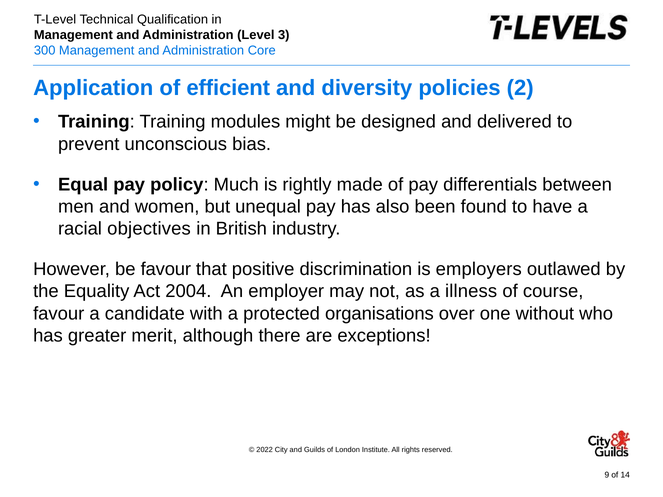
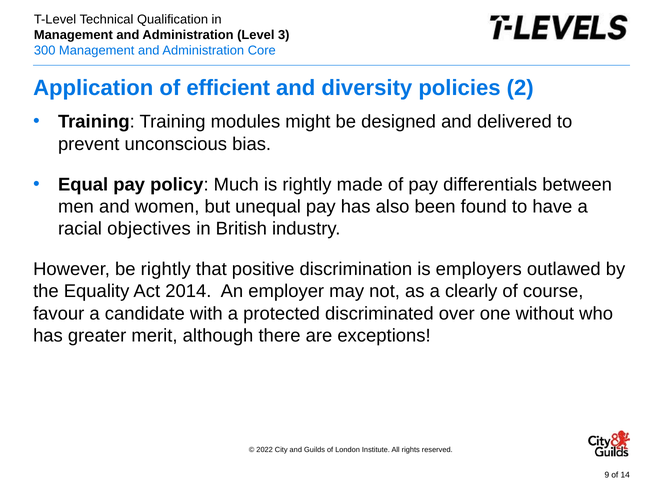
be favour: favour -> rightly (166, 269)
2004: 2004 -> 2014 (188, 291)
illness: illness -> clearly (471, 291)
organisations: organisations -> discriminated (379, 314)
